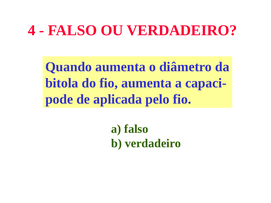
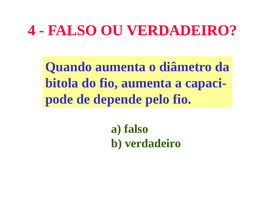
aplicada: aplicada -> depende (118, 99)
